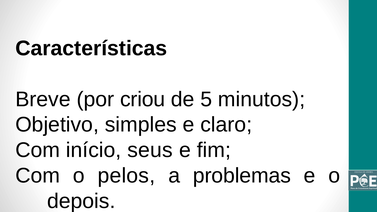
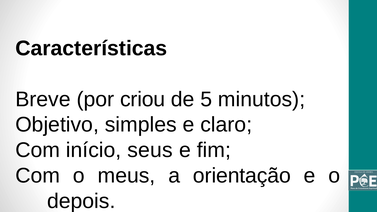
pelos: pelos -> meus (126, 176)
problemas: problemas -> orientação (242, 176)
